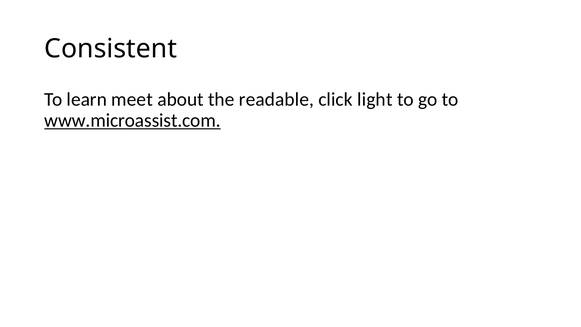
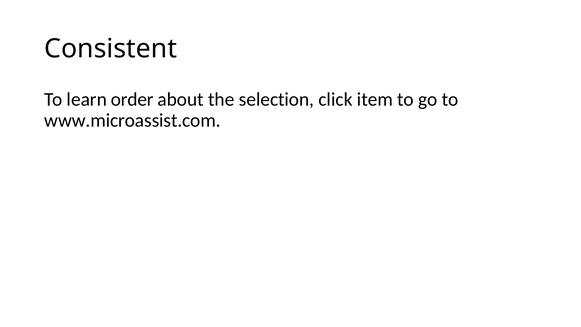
meet: meet -> order (132, 100)
readable: readable -> selection (277, 100)
light: light -> item (375, 100)
www.microassist.com underline: present -> none (133, 120)
